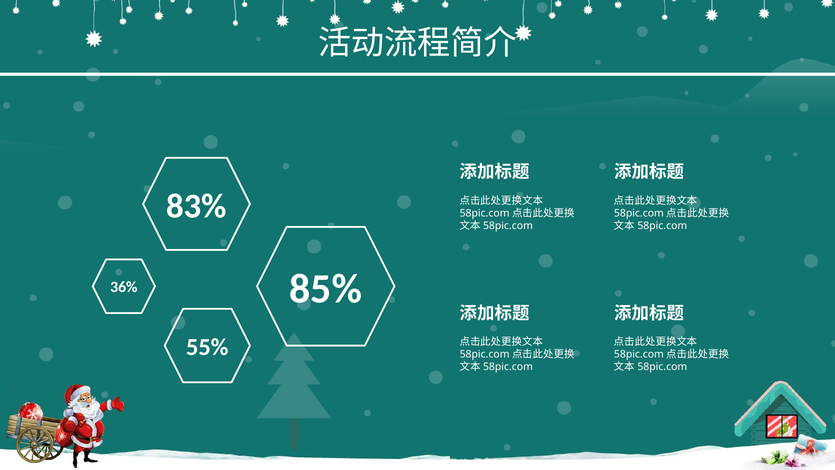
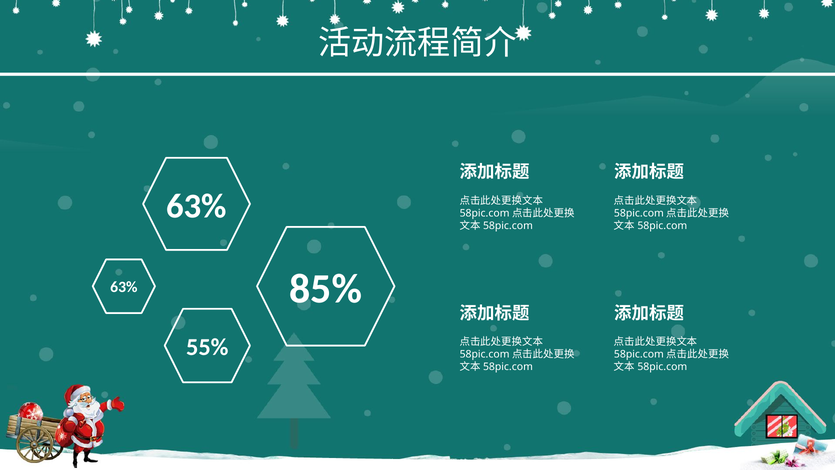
83%: 83% -> 63% (196, 206)
36%: 36% -> 63% (124, 287)
